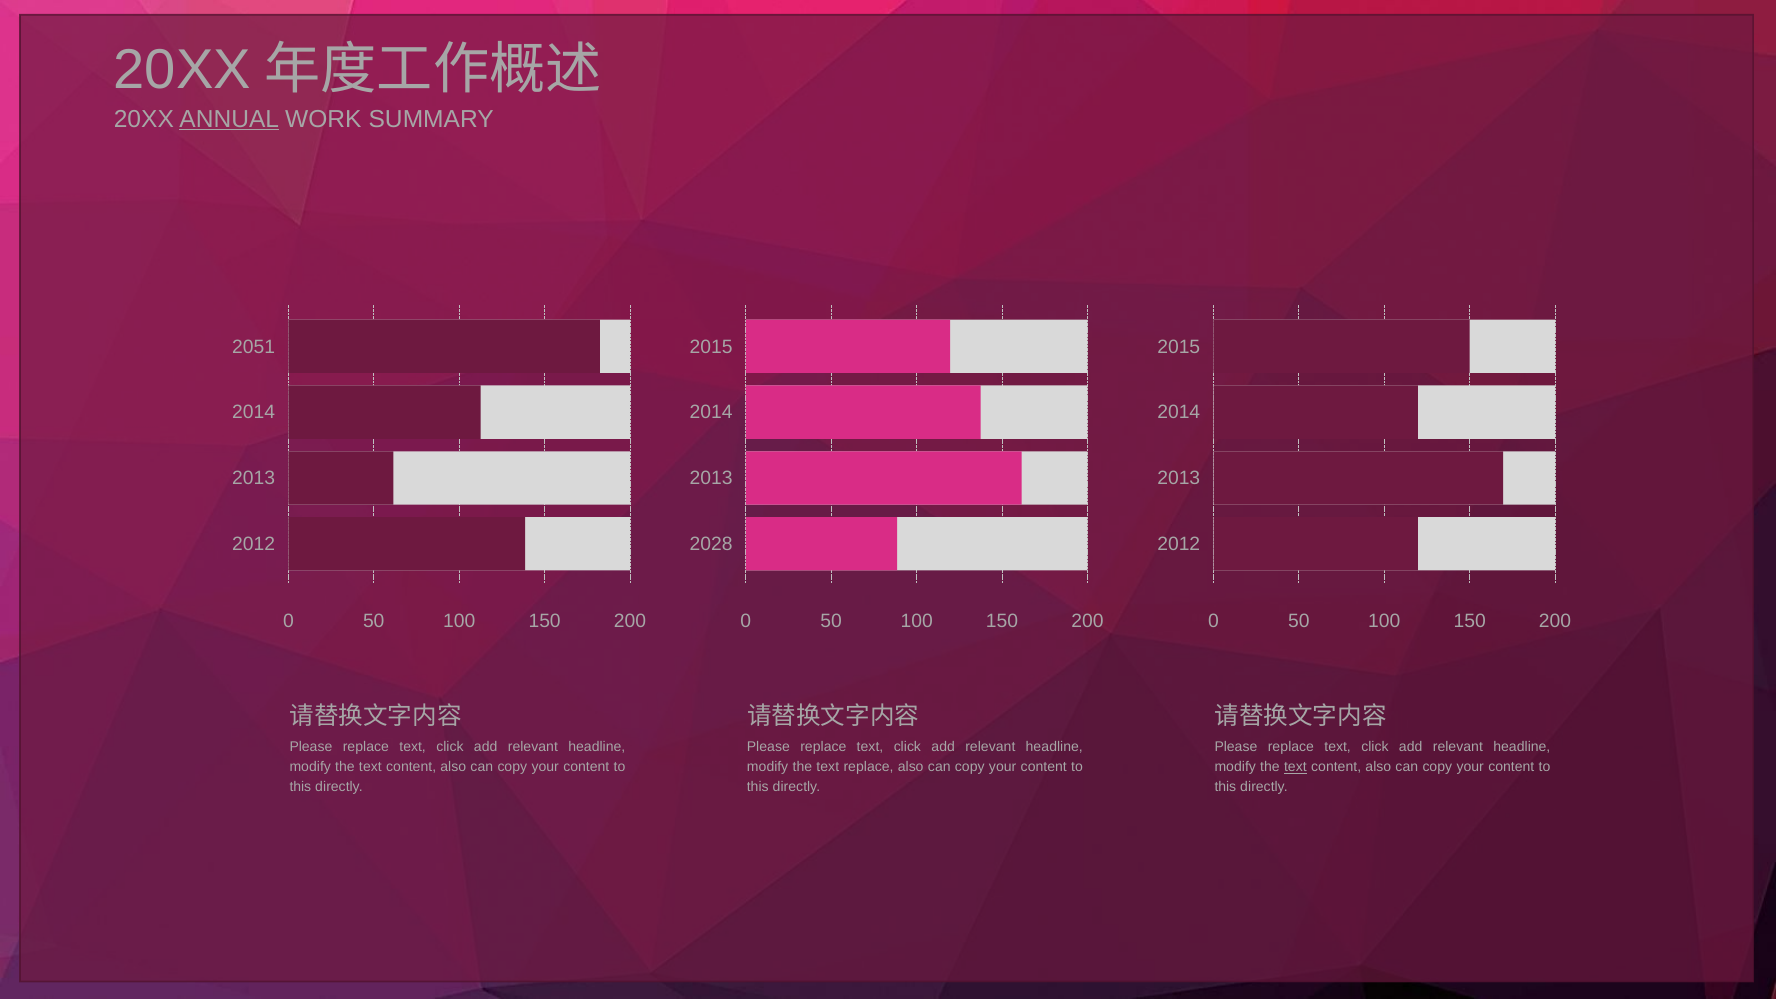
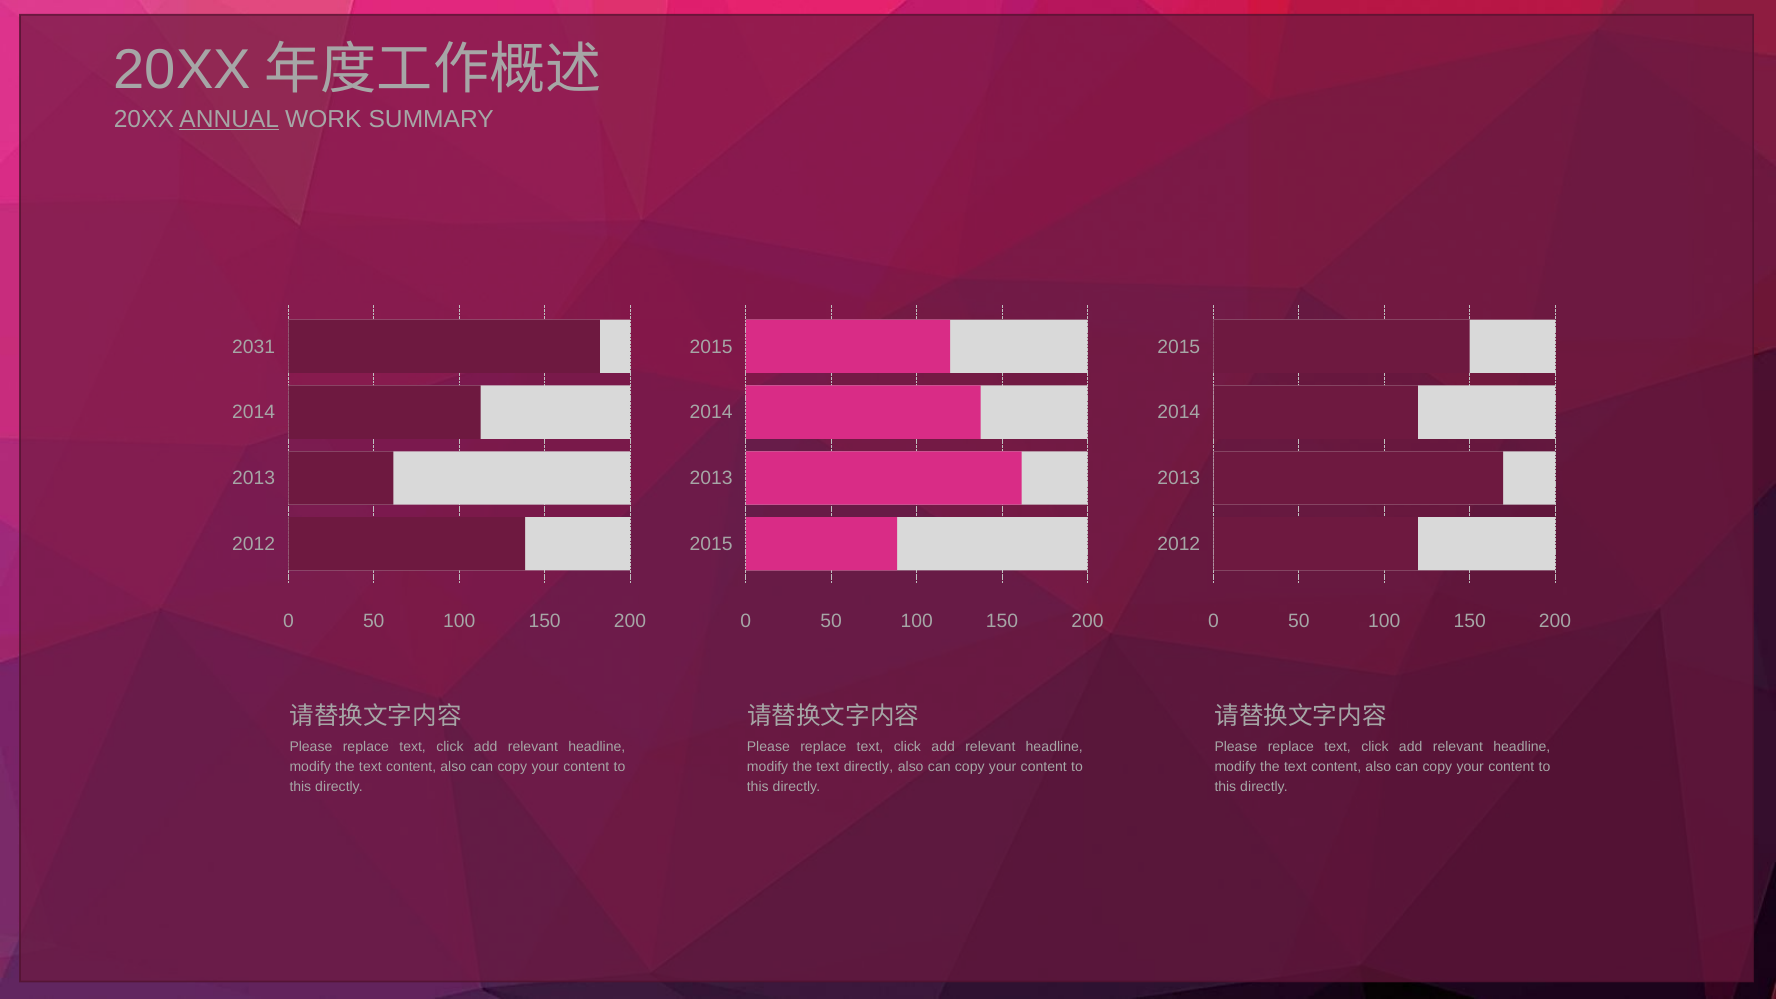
2051: 2051 -> 2031 (254, 347)
2028: 2028 -> 2015 (711, 544)
text replace: replace -> directly (868, 767)
text underline: present -> none (1295, 767)
